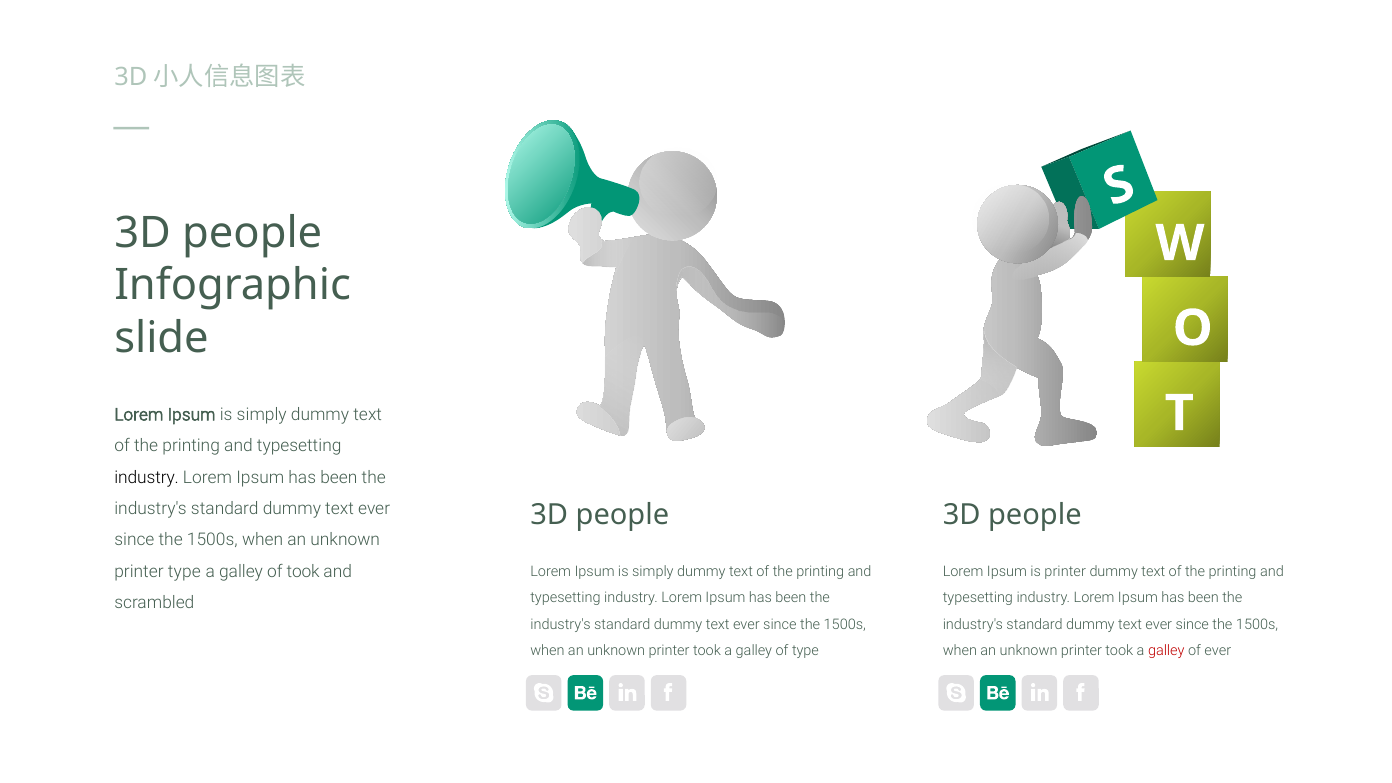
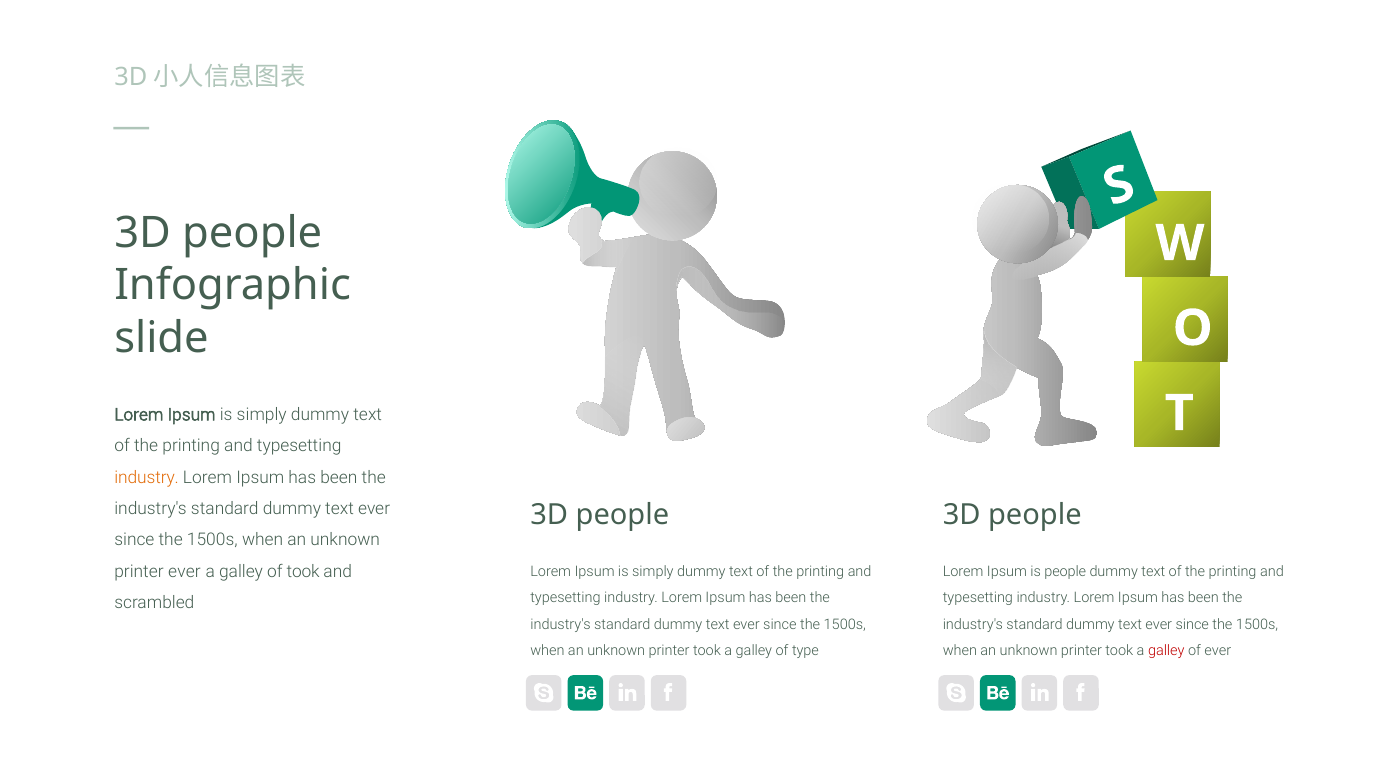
industry colour: black -> orange (147, 477)
printer type: type -> ever (184, 571)
is printer: printer -> people (1065, 572)
